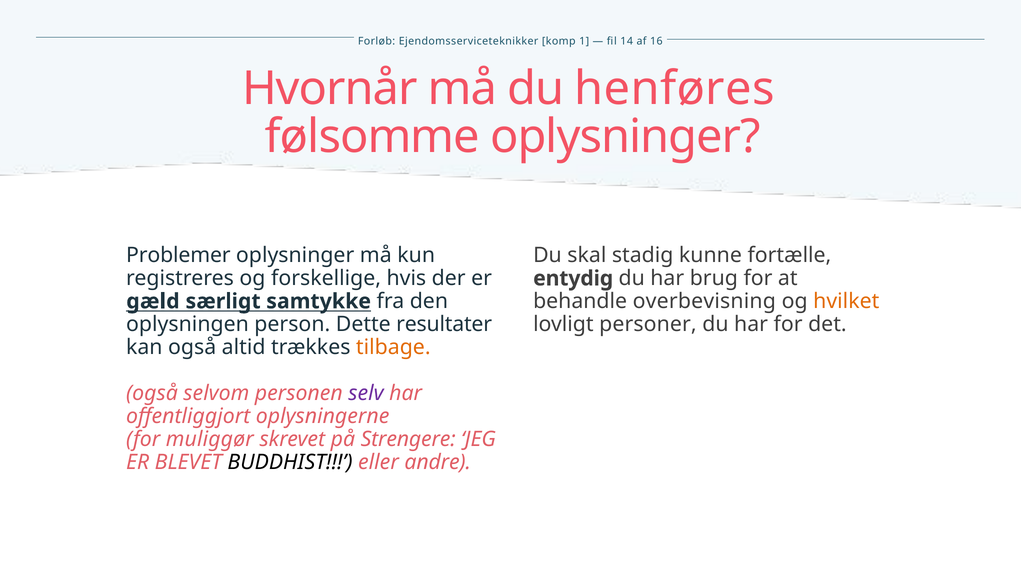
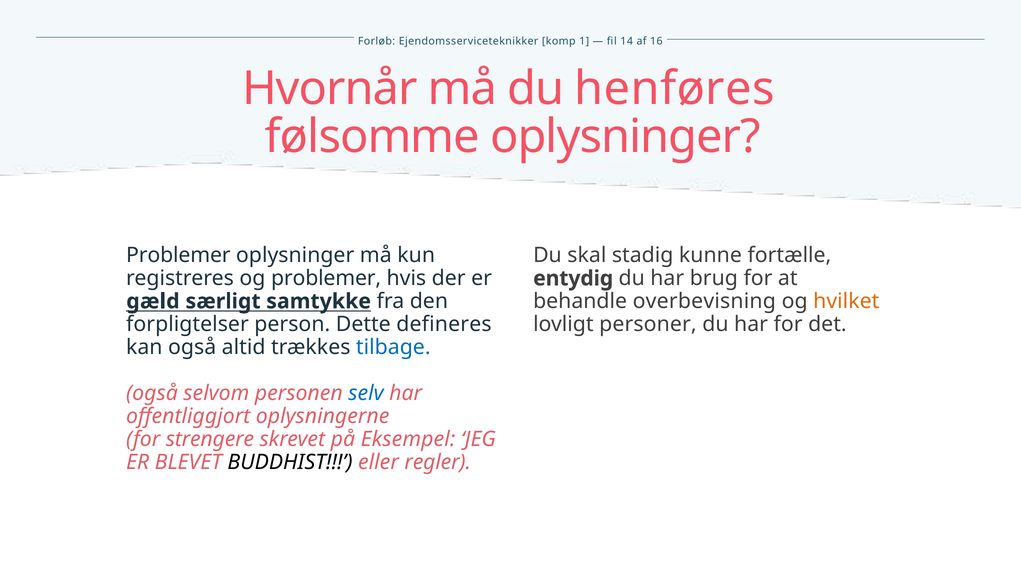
og forskellige: forskellige -> problemer (326, 279)
oplysningen: oplysningen -> forpligtelser (187, 324)
resultater: resultater -> defineres (444, 324)
tilbage colour: orange -> blue (393, 347)
selv colour: purple -> blue (366, 393)
muliggør: muliggør -> strengere (210, 439)
Strengere: Strengere -> Eksempel (408, 439)
andre: andre -> regler (438, 462)
